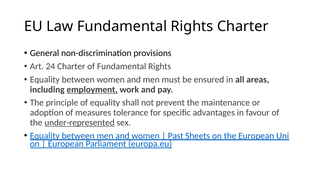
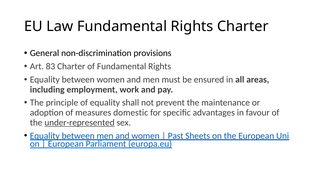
24: 24 -> 83 (50, 66)
employment underline: present -> none (92, 90)
tolerance: tolerance -> domestic (131, 113)
